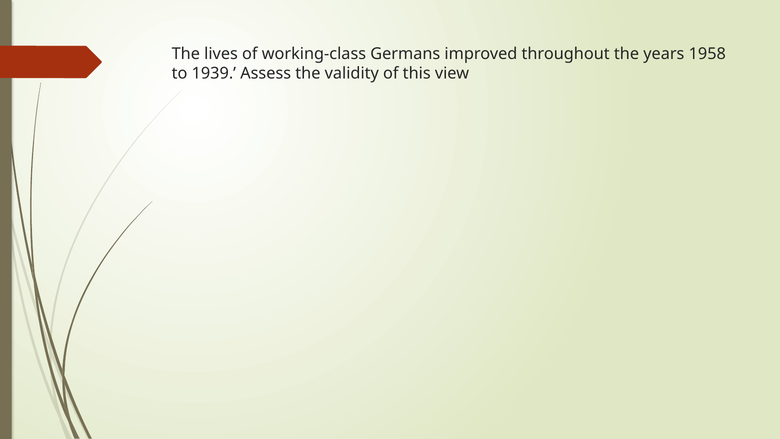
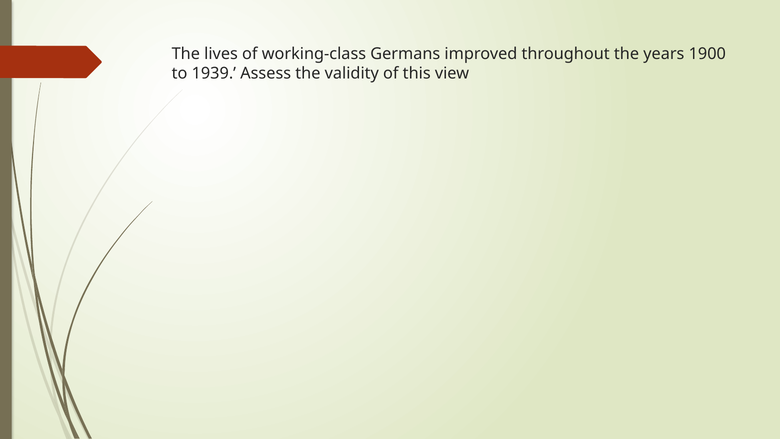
1958: 1958 -> 1900 (707, 54)
